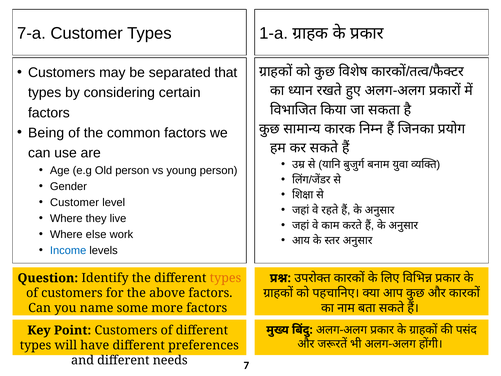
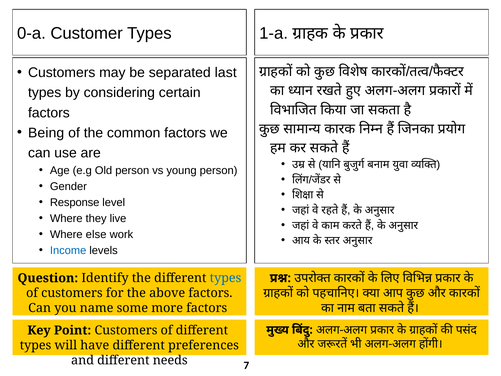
7-a: 7-a -> 0-a (31, 33)
that: that -> last (226, 73)
Customer: Customer -> Response (75, 202)
types colour: orange -> blue (225, 278)
